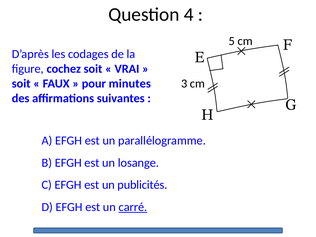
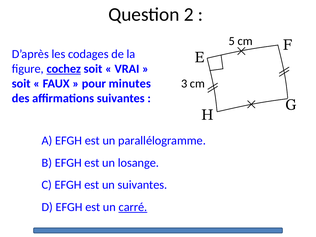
4: 4 -> 2 (189, 14)
cochez underline: none -> present (64, 69)
un publicités: publicités -> suivantes (142, 185)
